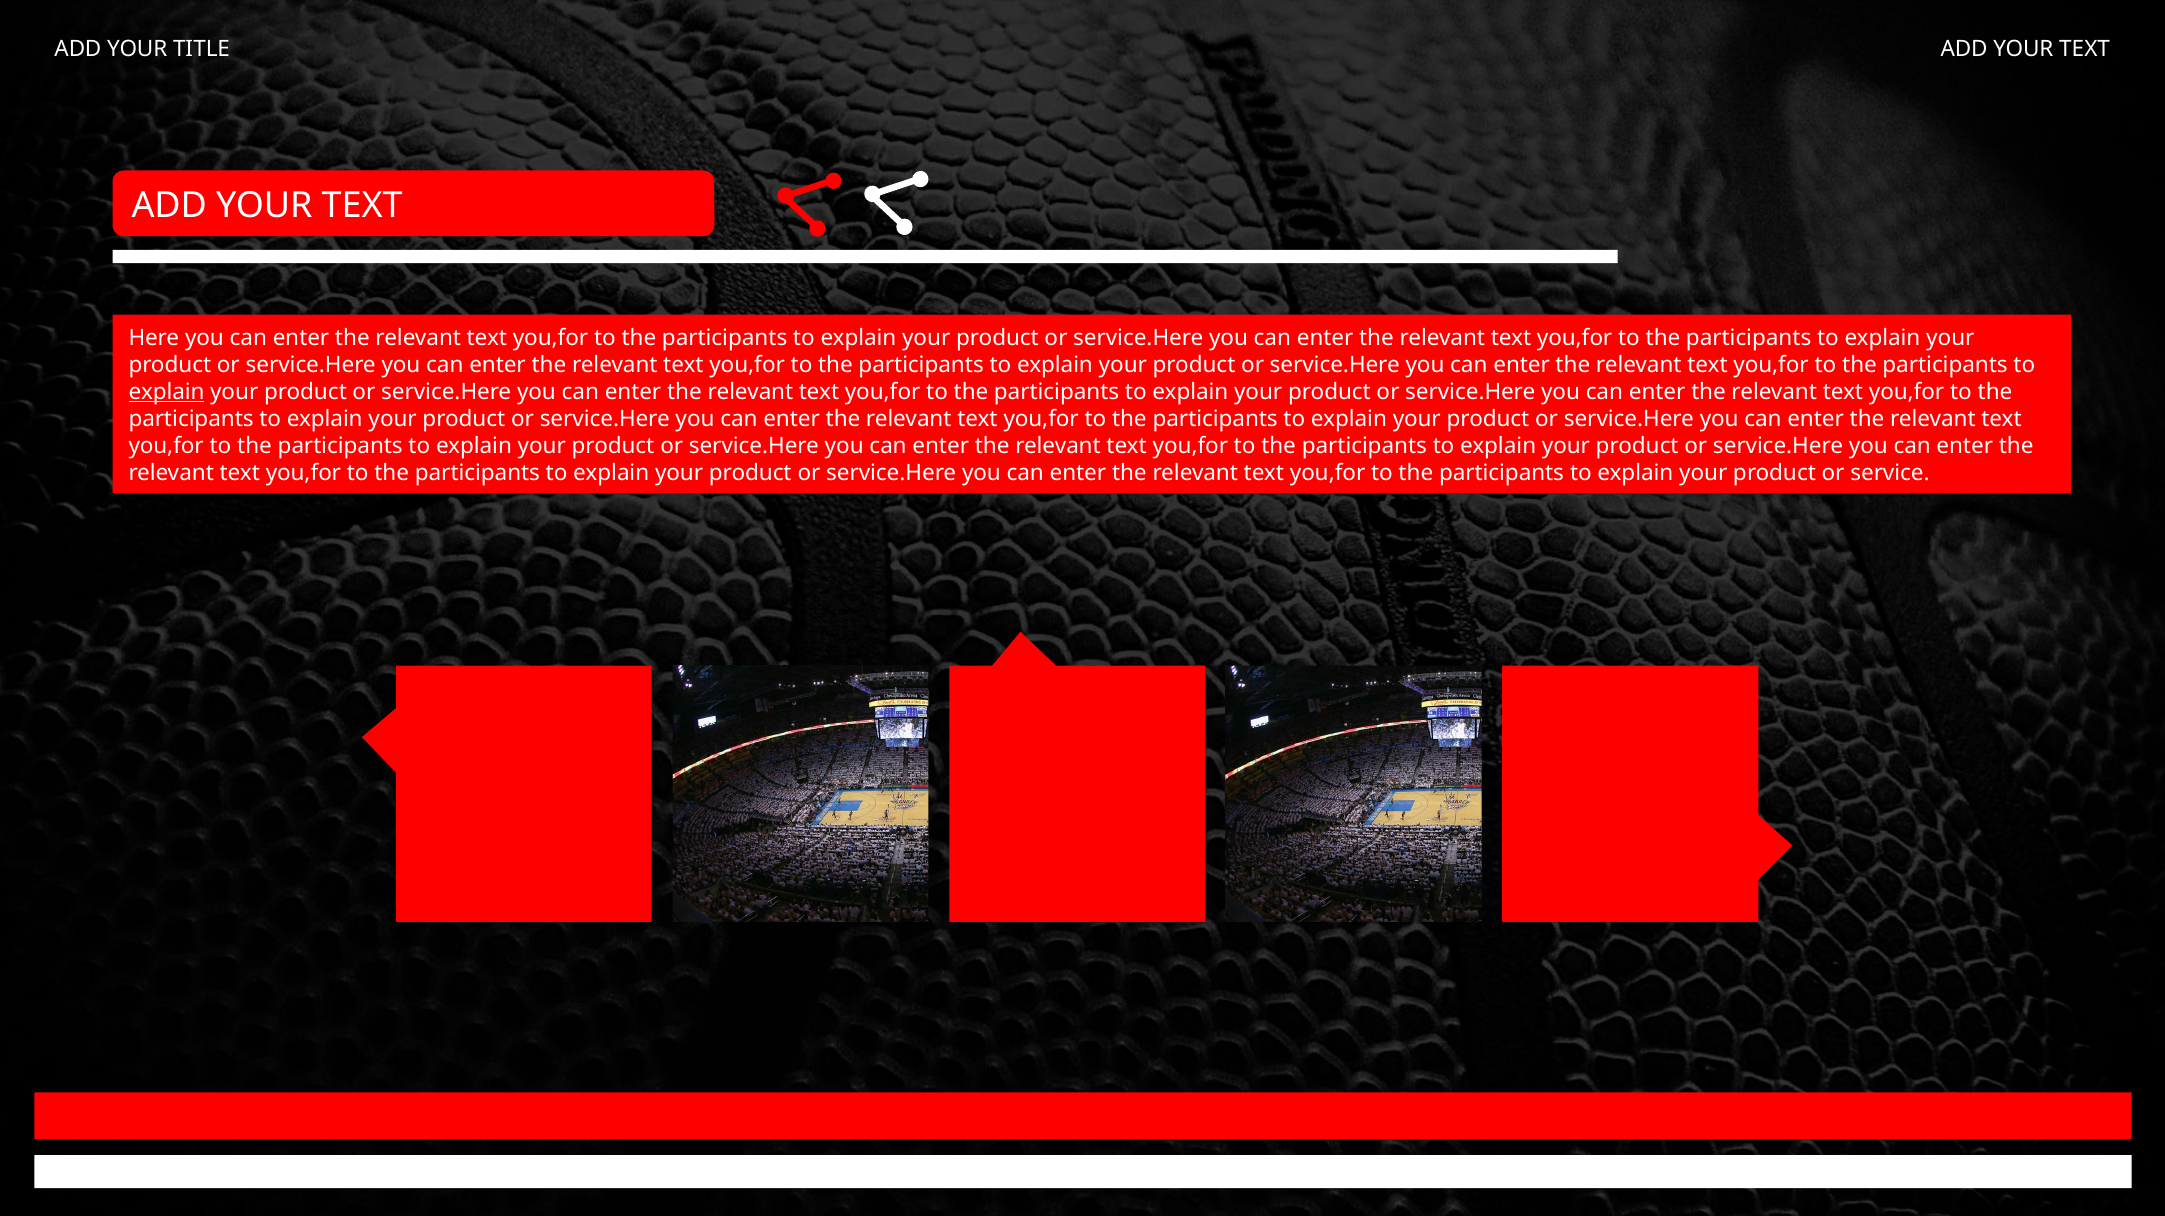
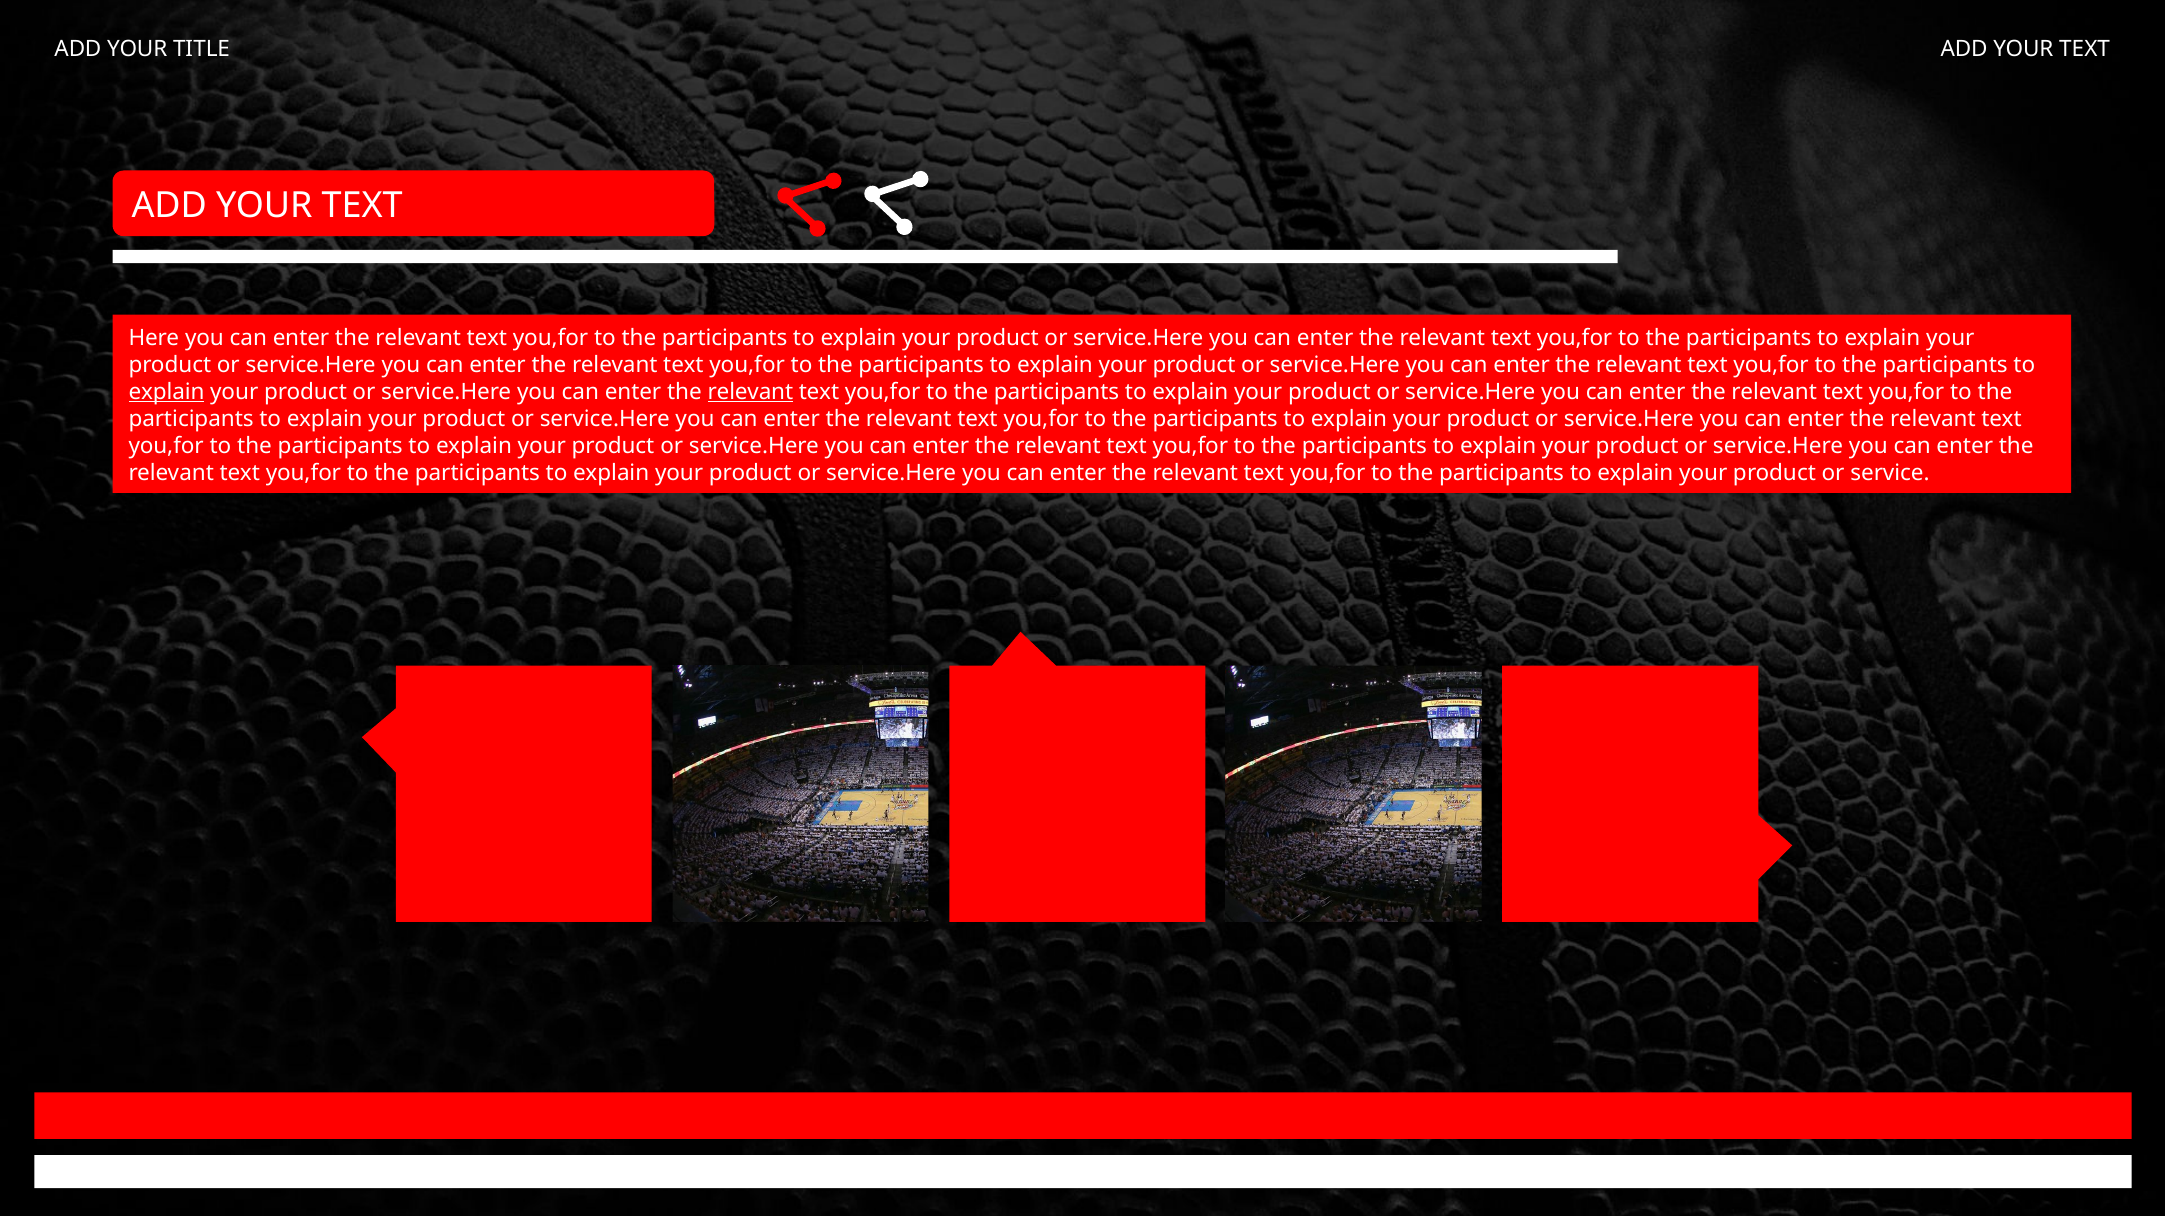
relevant underline: none -> present (750, 392)
